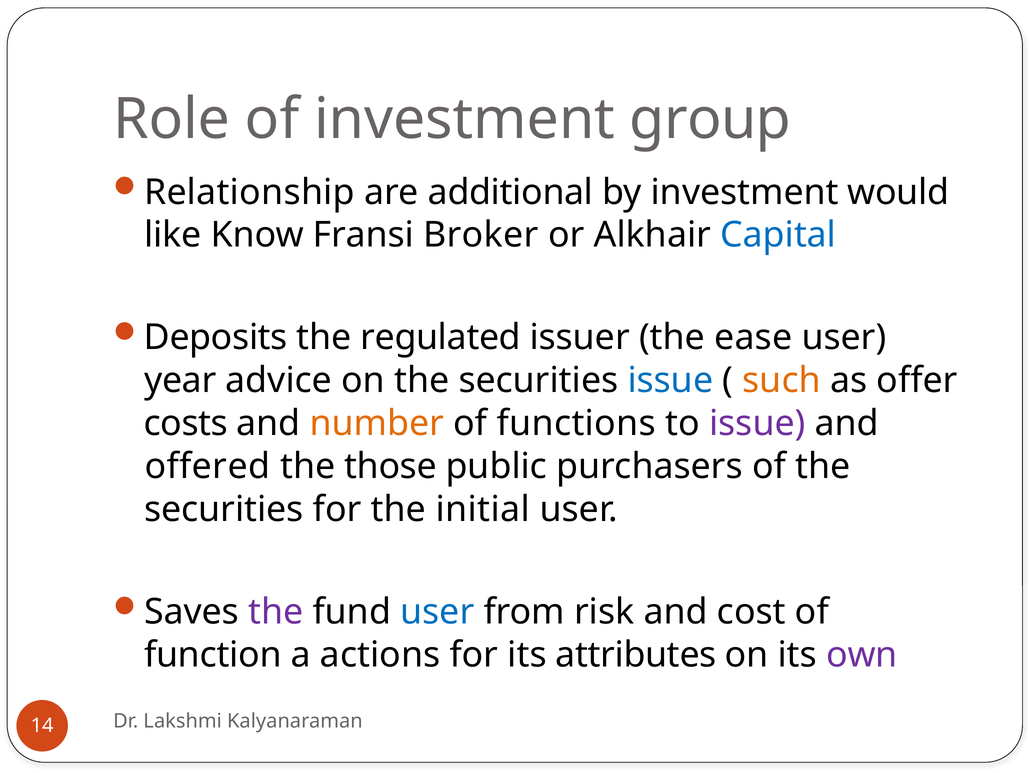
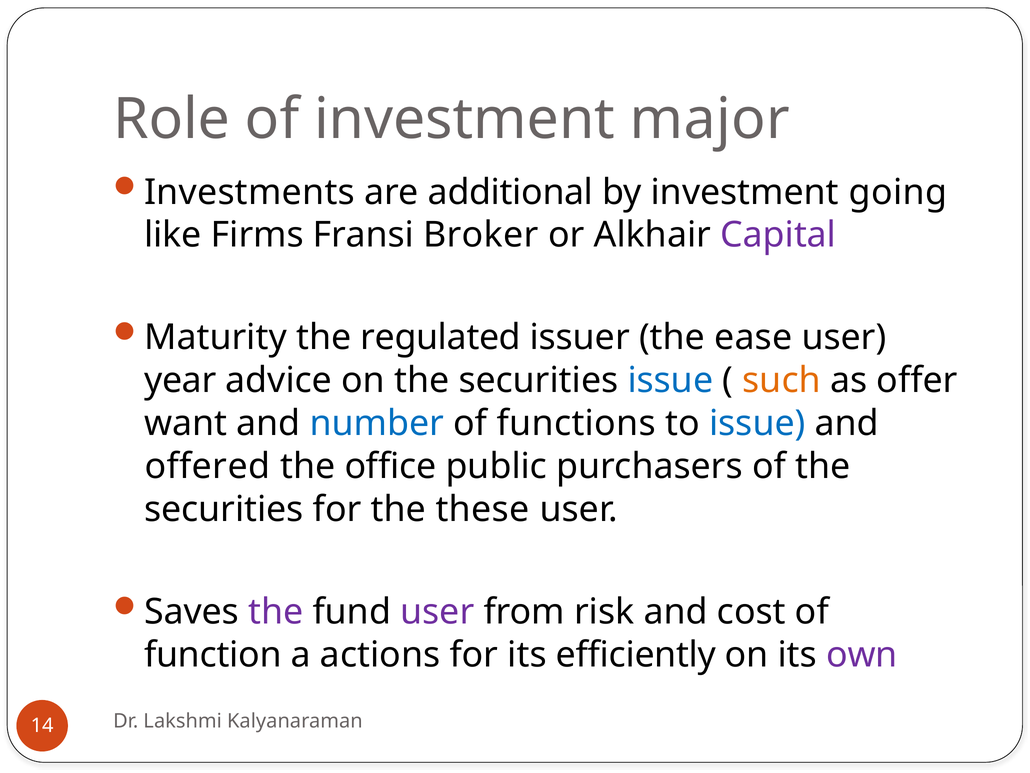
group: group -> major (710, 119)
Relationship: Relationship -> Investments (249, 192)
would: would -> going (898, 192)
Know: Know -> Firms (257, 235)
Capital colour: blue -> purple (778, 235)
Deposits: Deposits -> Maturity (215, 337)
costs: costs -> want (186, 423)
number colour: orange -> blue (377, 423)
issue colour: purple -> blue (757, 423)
those: those -> office (391, 466)
initial: initial -> these (483, 509)
user colour: blue -> purple (437, 612)
attributes: attributes -> efficiently (636, 654)
